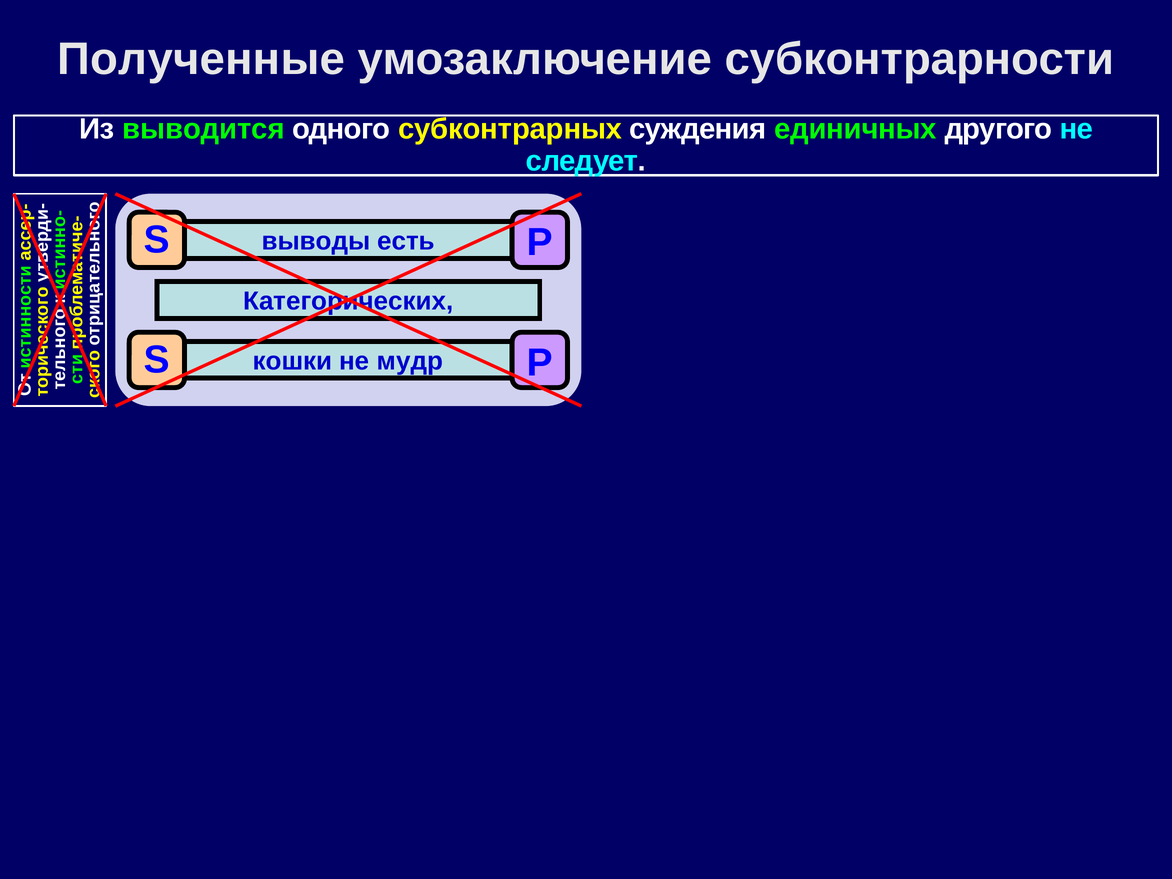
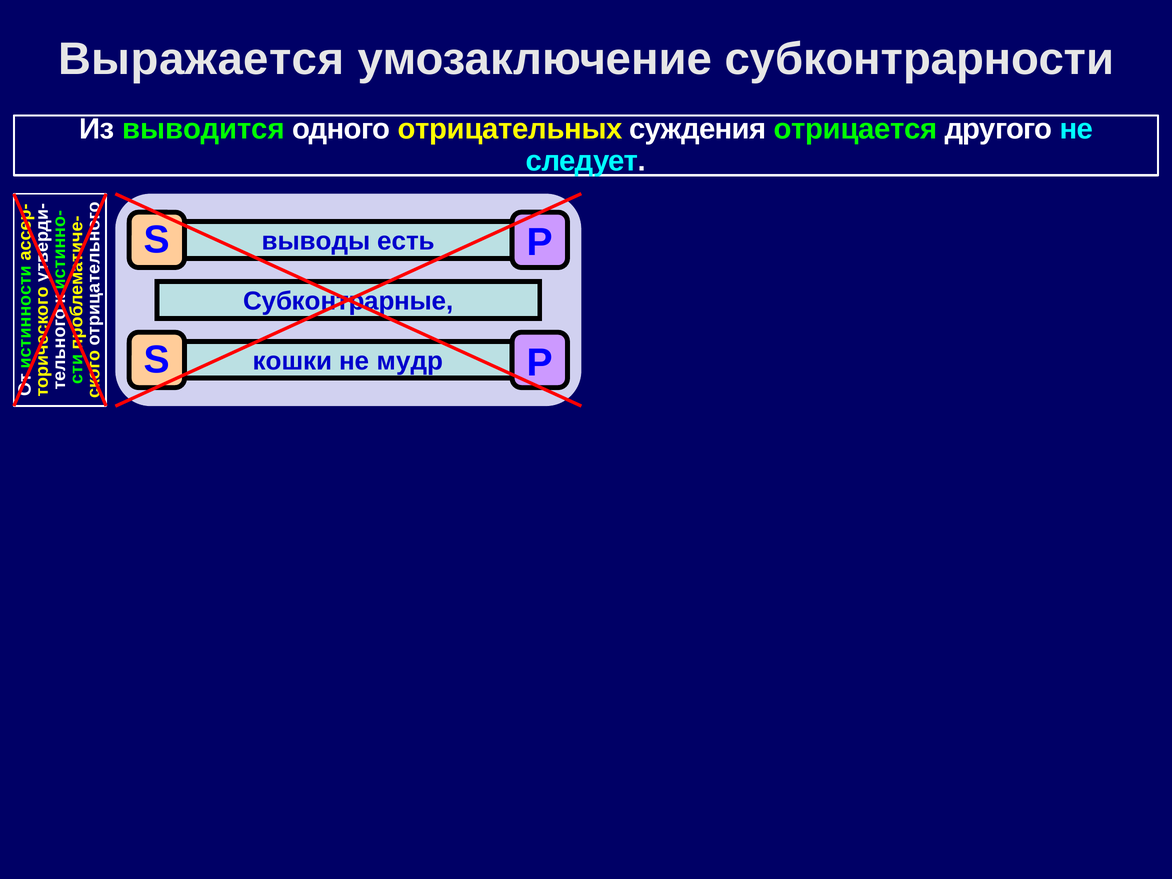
Полученные: Полученные -> Выражается (201, 59)
субконтрарных: субконтрарных -> отрицательных (510, 129)
единичных: единичных -> отрицается (856, 129)
Категорических: Категорических -> Субконтрарные (348, 301)
